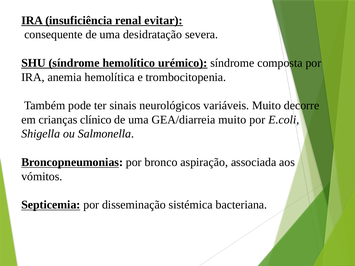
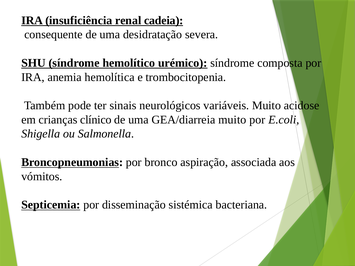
evitar: evitar -> cadeia (164, 20)
decorre: decorre -> acidose (302, 106)
